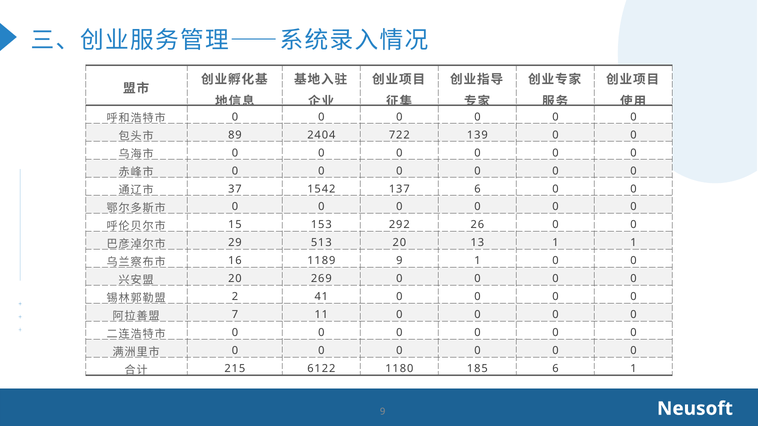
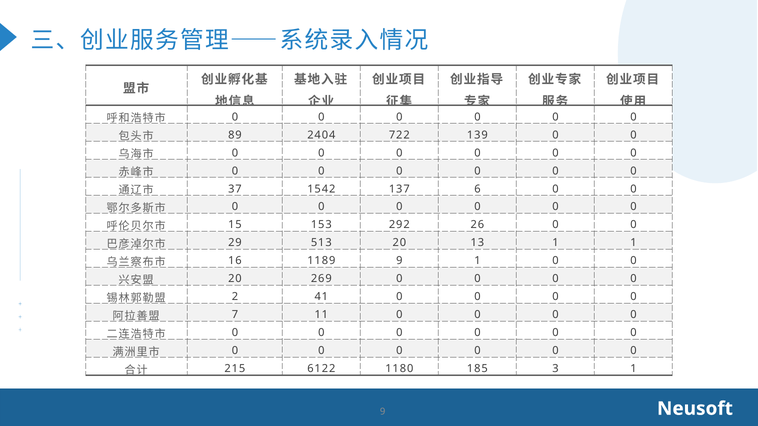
185 6: 6 -> 3 (555, 369)
